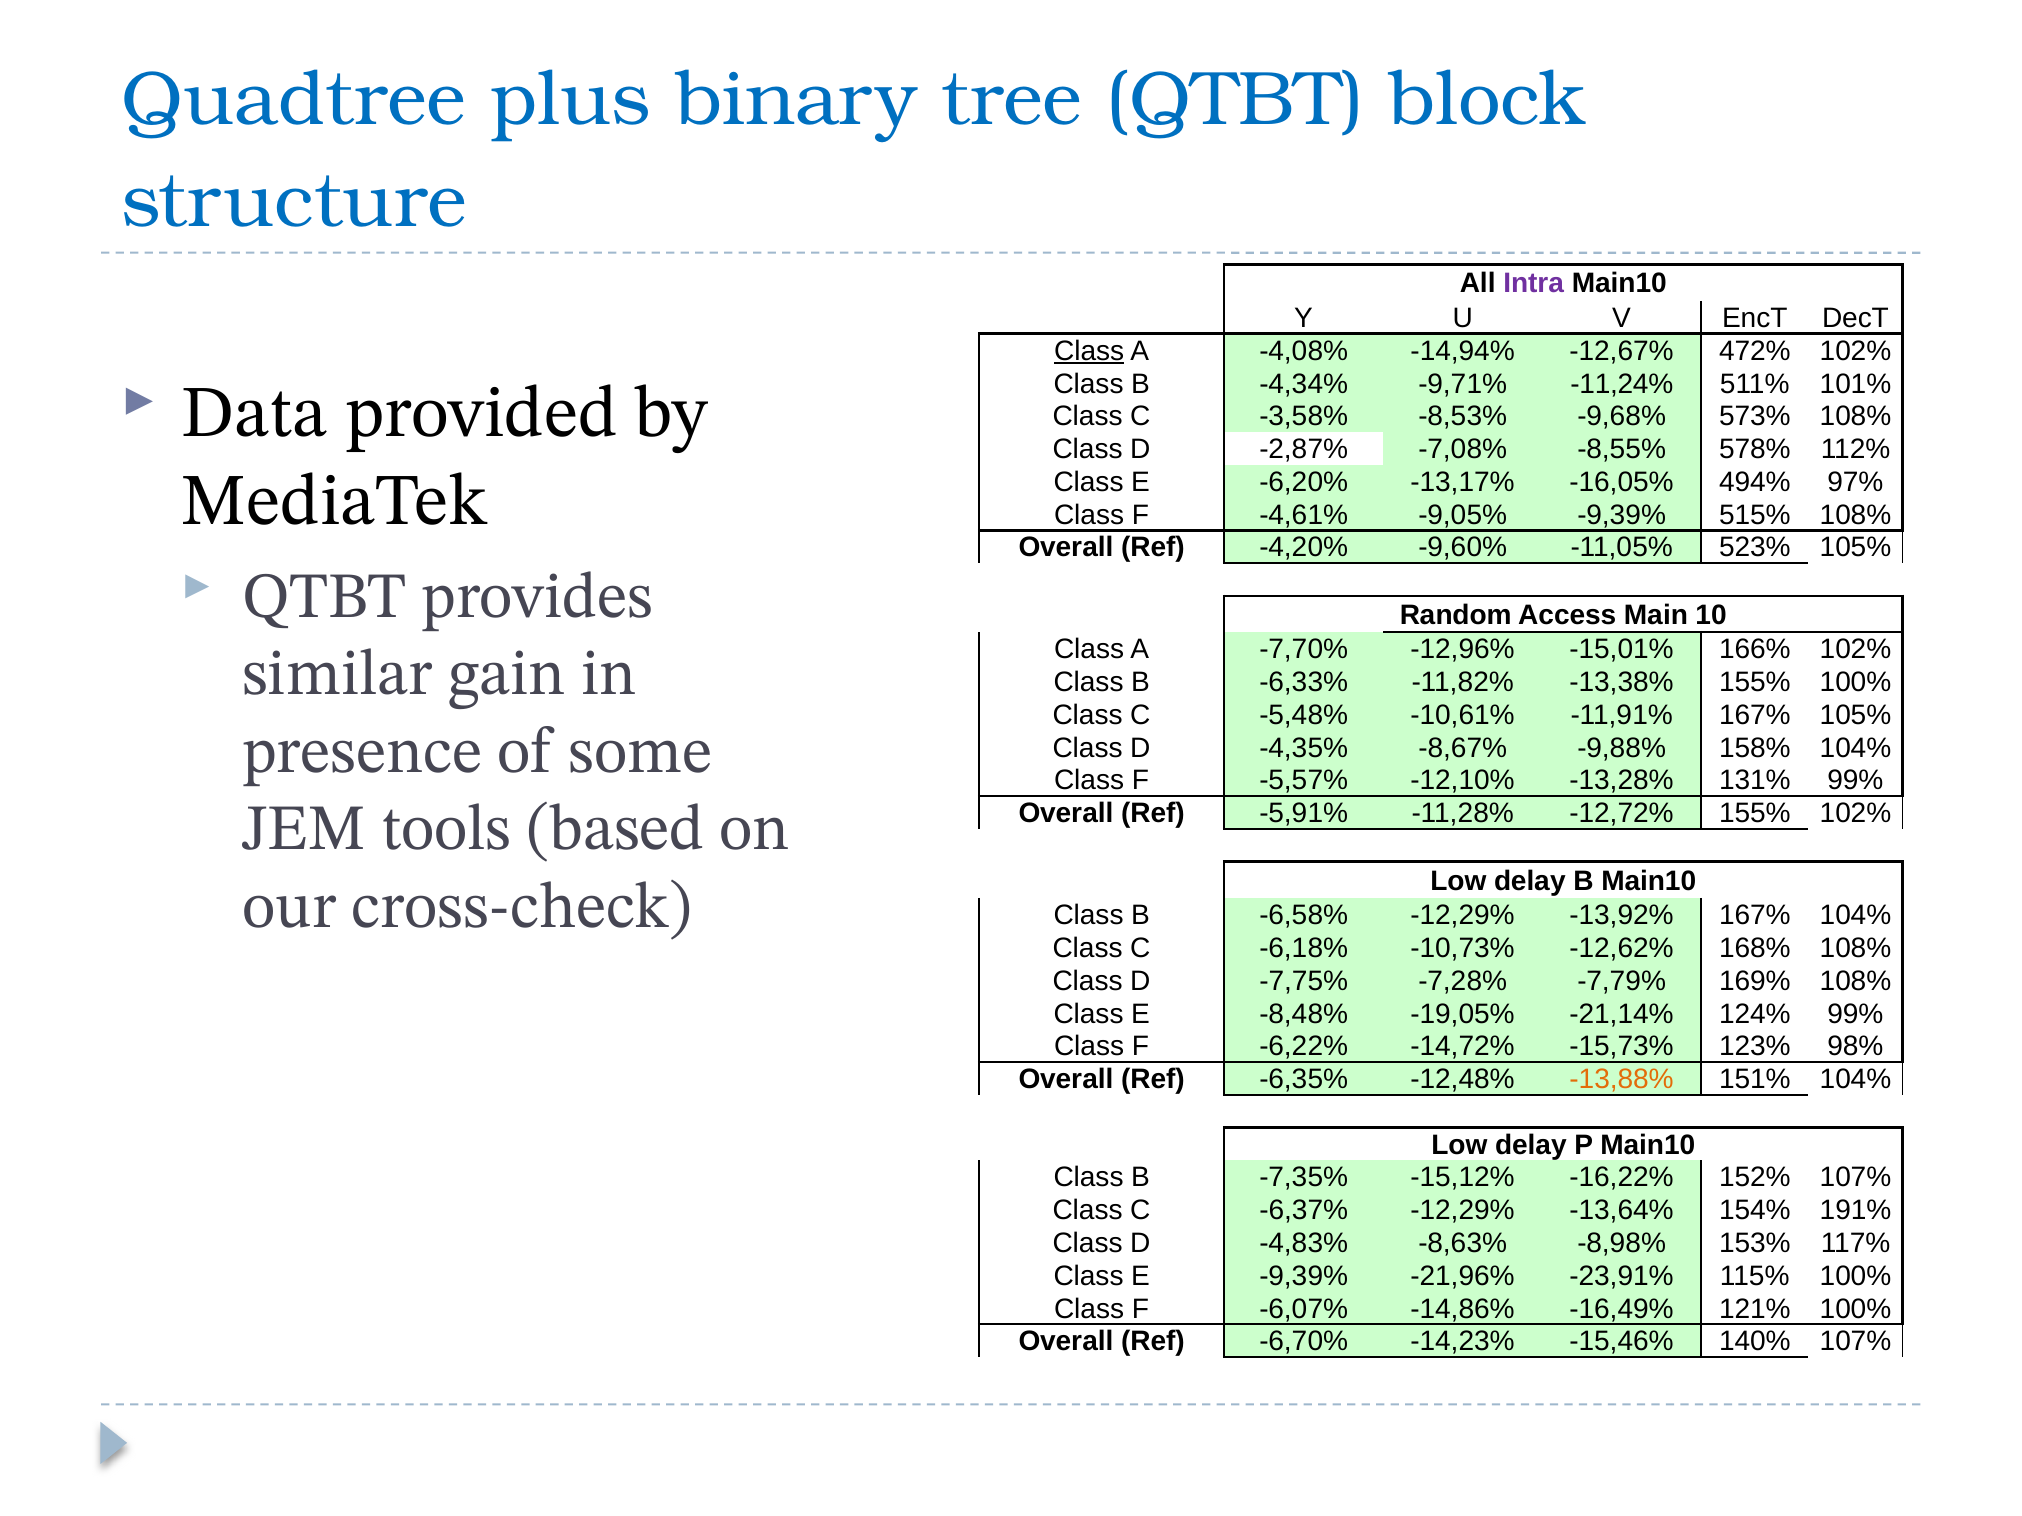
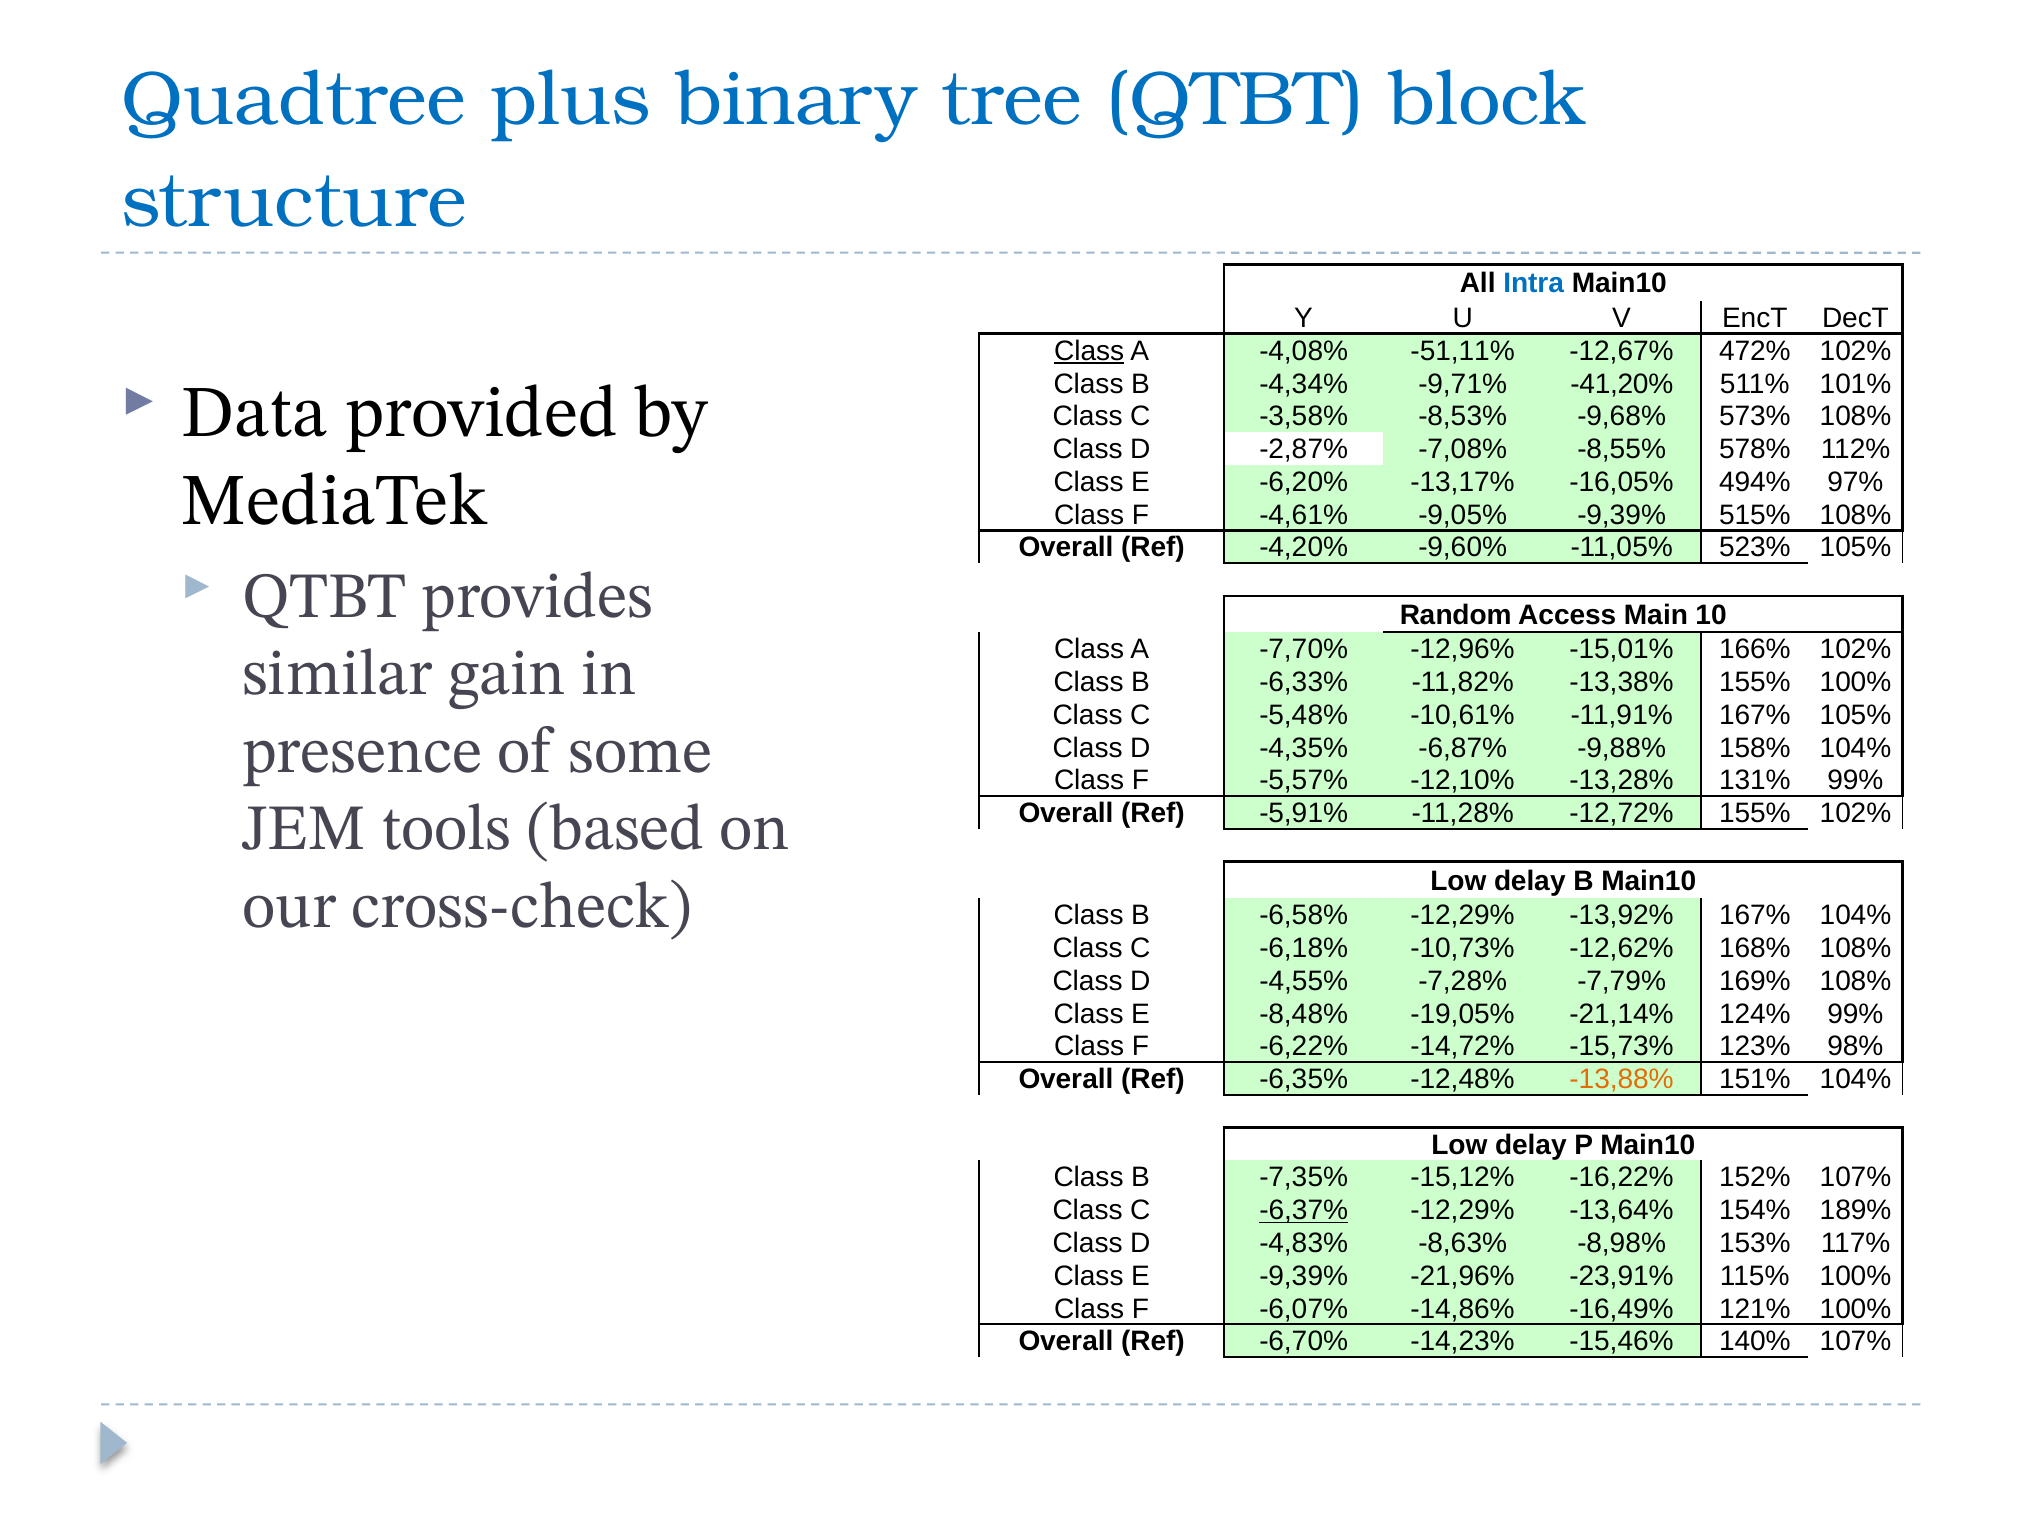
Intra colour: purple -> blue (1534, 284)
-14,94%: -14,94% -> -51,11% (1463, 351)
-11,24%: -11,24% -> -41,20% (1622, 384)
-8,67%: -8,67% -> -6,87% (1463, 748)
-7,75%: -7,75% -> -4,55% (1304, 981)
-6,37% underline: none -> present (1304, 1211)
191%: 191% -> 189% (1856, 1211)
